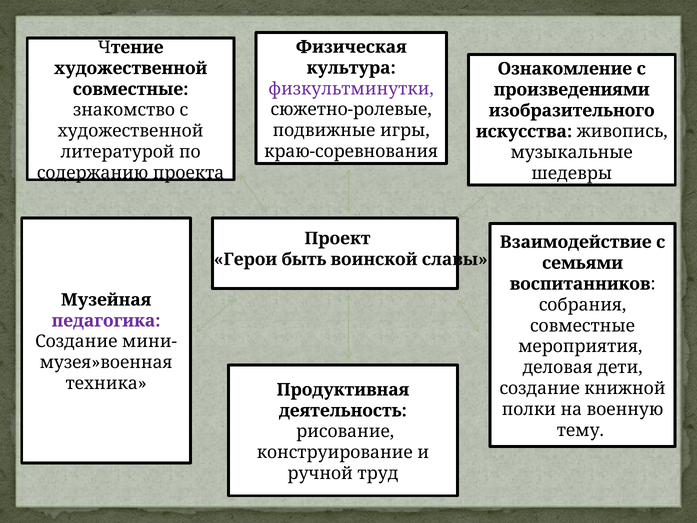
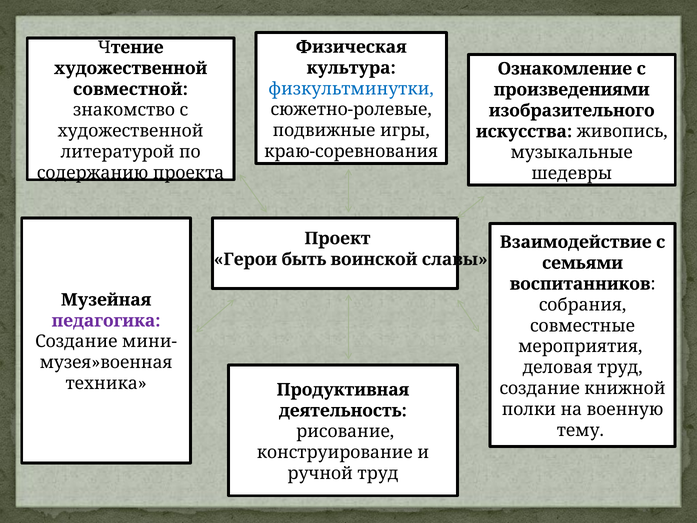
физкультминутки colour: purple -> blue (351, 89)
совместные: совместные -> совместной (131, 89)
деловая дети: дети -> труд (620, 367)
